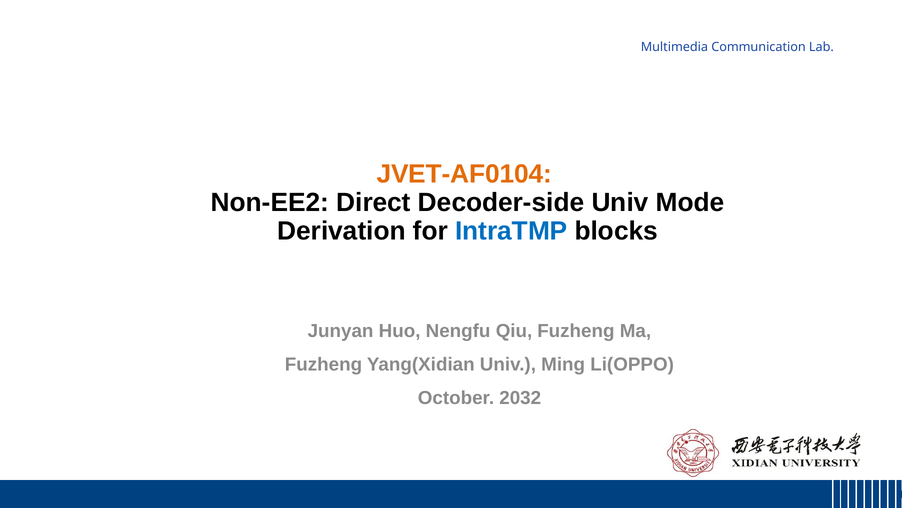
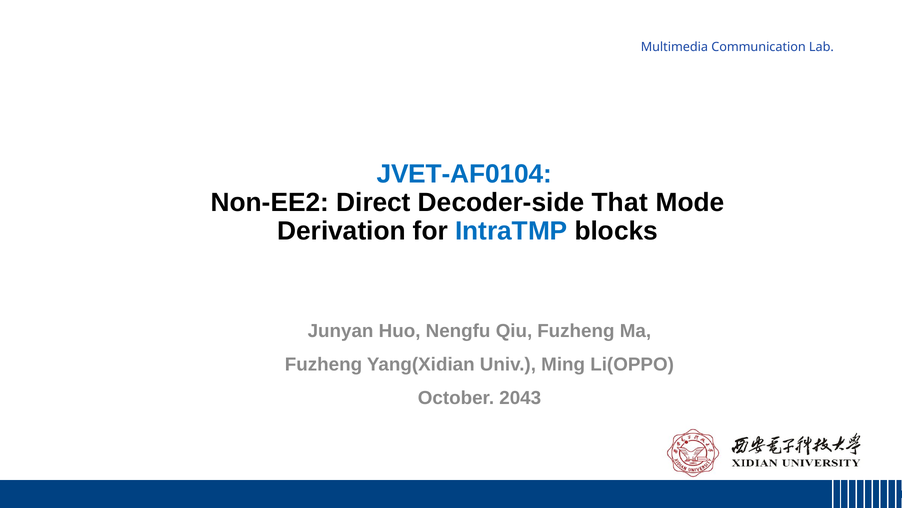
JVET-AF0104 colour: orange -> blue (464, 174)
Decoder-side Univ: Univ -> That (620, 202)
2032: 2032 -> 2043 (520, 397)
